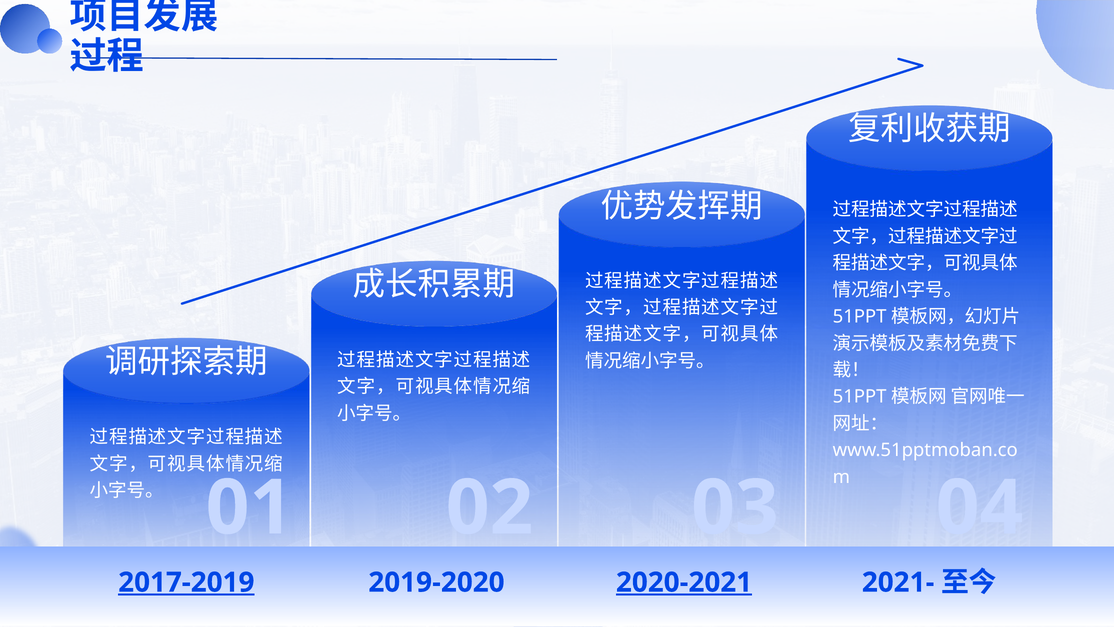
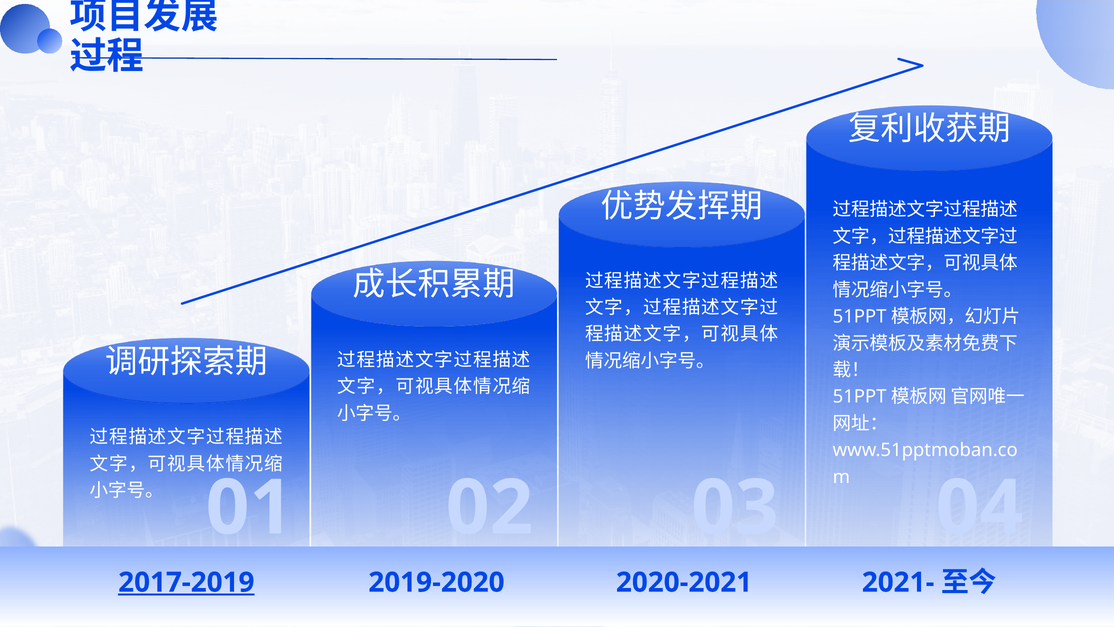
2020-2021 underline: present -> none (684, 582)
